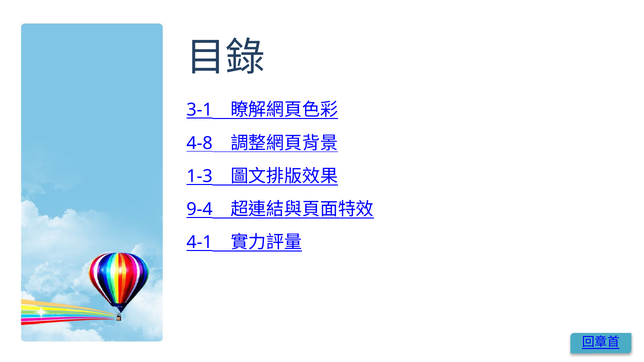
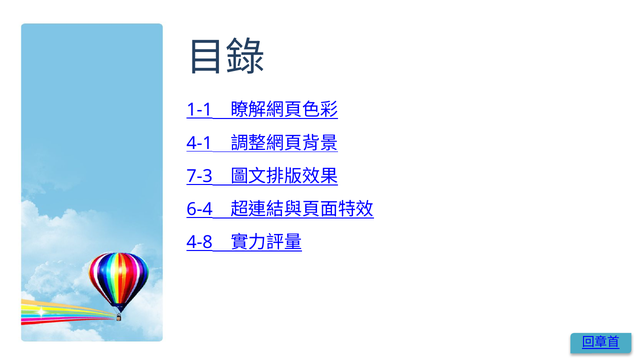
3-1: 3-1 -> 1-1 (200, 110)
4-8: 4-8 -> 4-1 (200, 143)
1-3: 1-3 -> 7-3 (200, 176)
9-4: 9-4 -> 6-4 (200, 209)
4-1: 4-1 -> 4-8 (200, 243)
